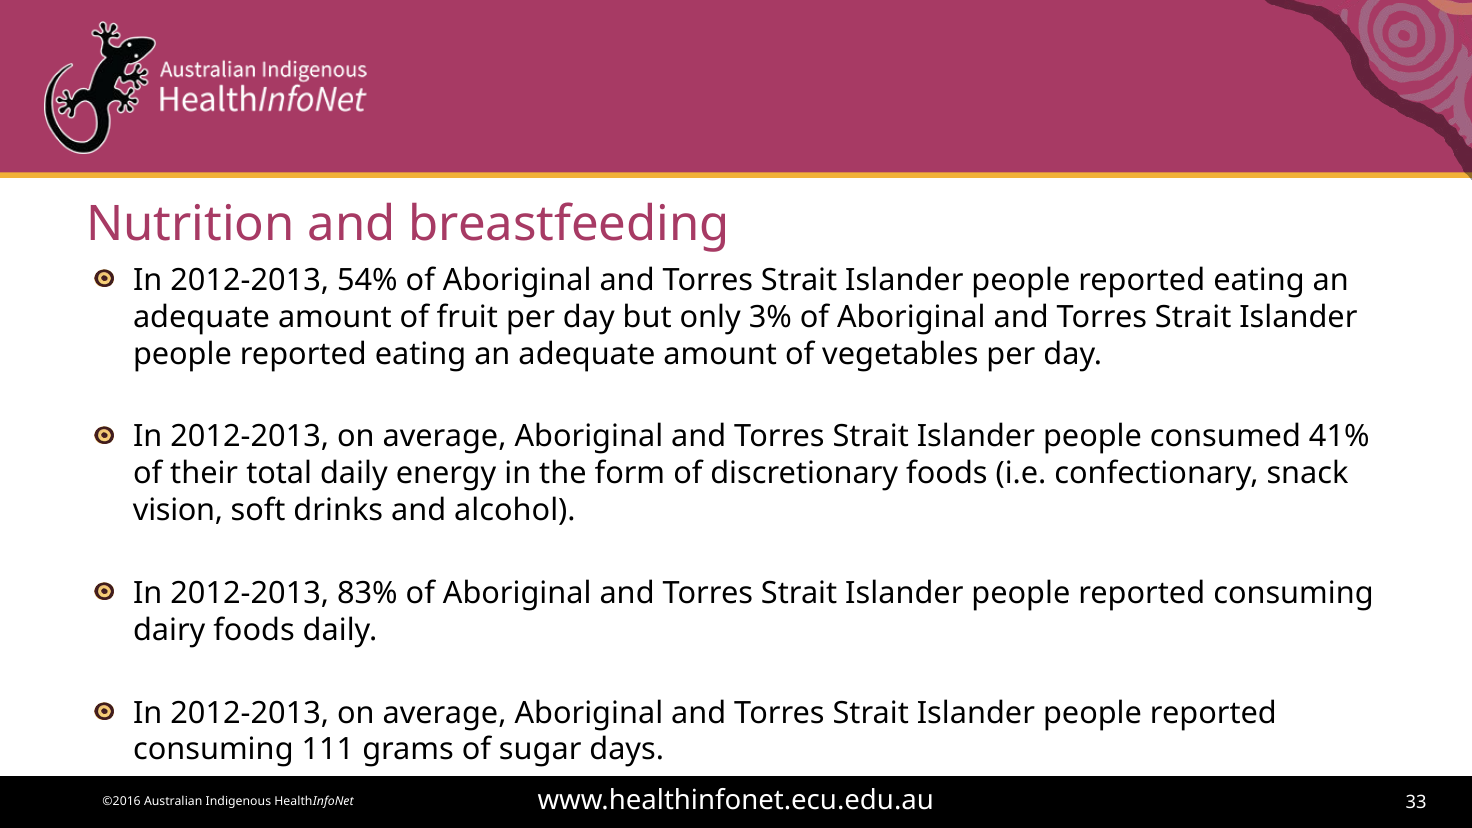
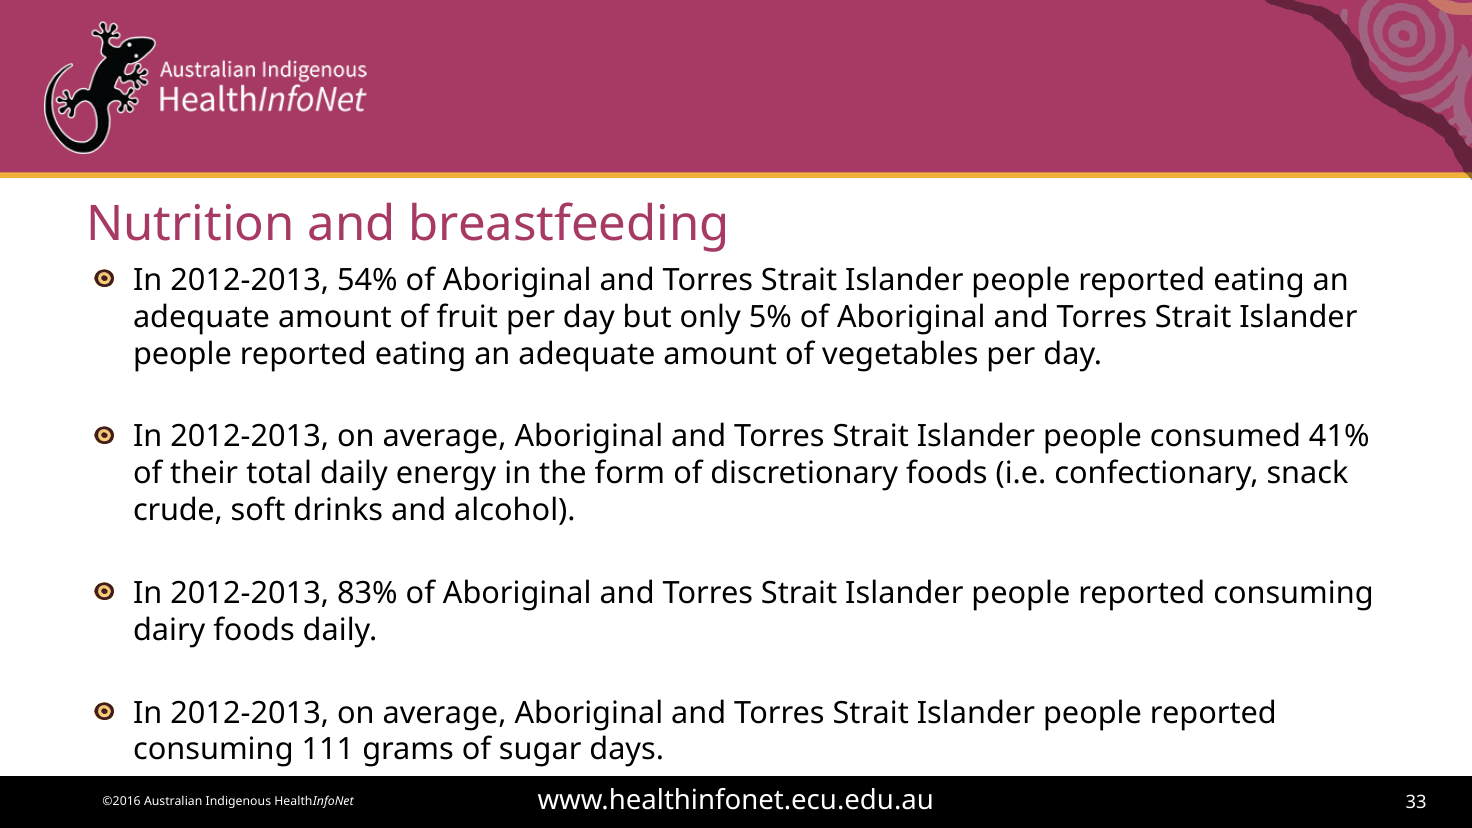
3%: 3% -> 5% (770, 317)
vision: vision -> crude (178, 510)
